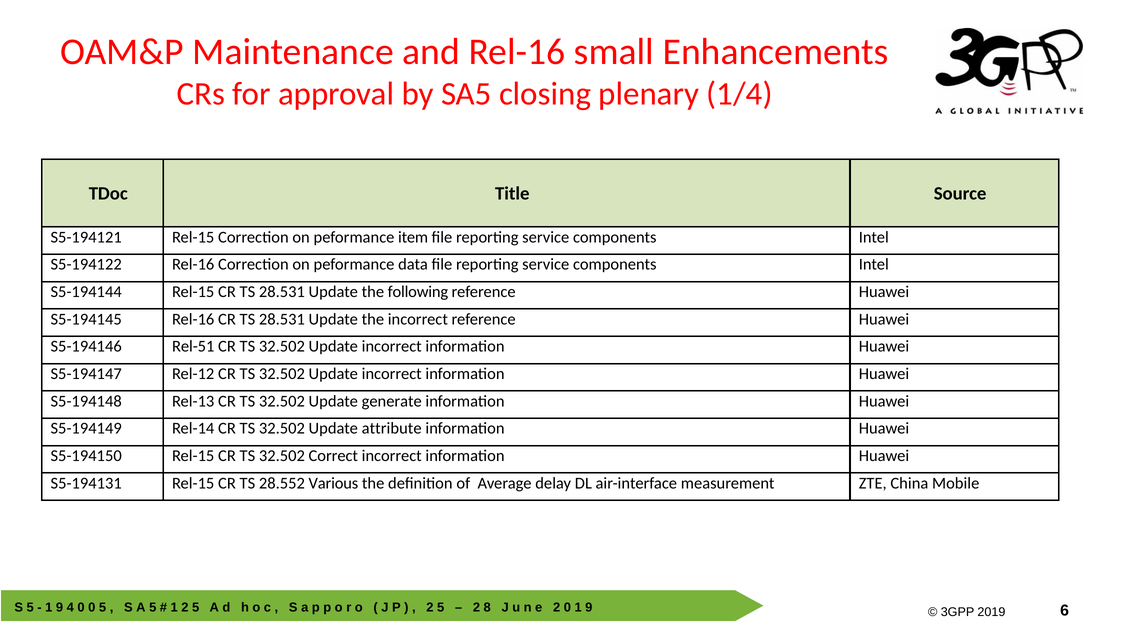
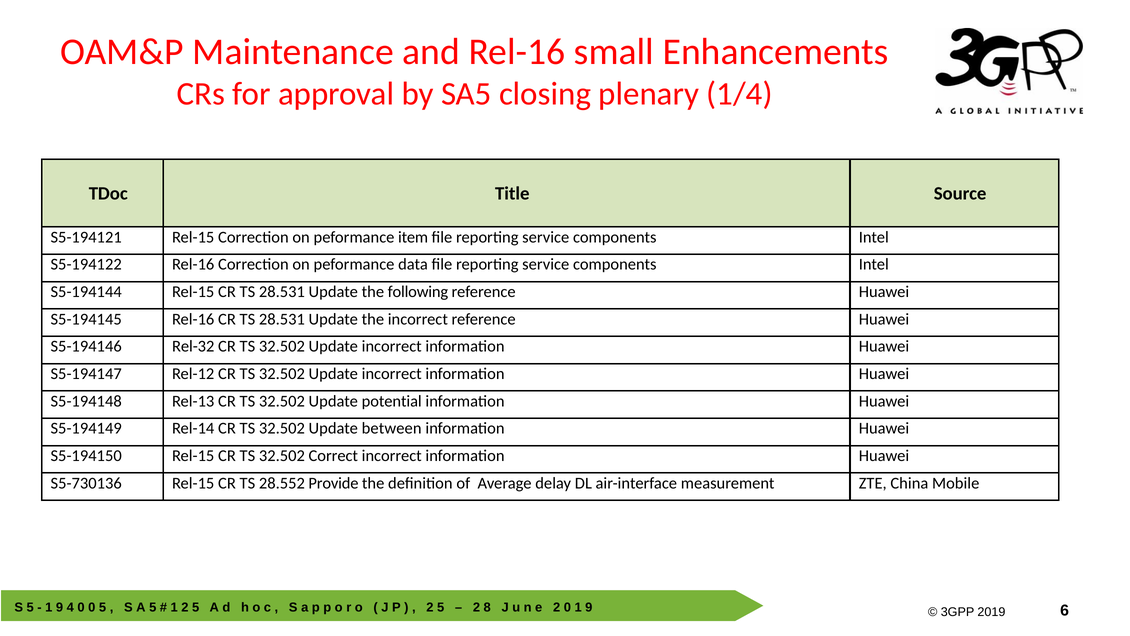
Rel-51: Rel-51 -> Rel-32 (193, 346)
generate: generate -> potential (392, 401)
attribute: attribute -> between (392, 428)
S5-194131: S5-194131 -> S5-730136 (86, 483)
Various: Various -> Provide (333, 483)
